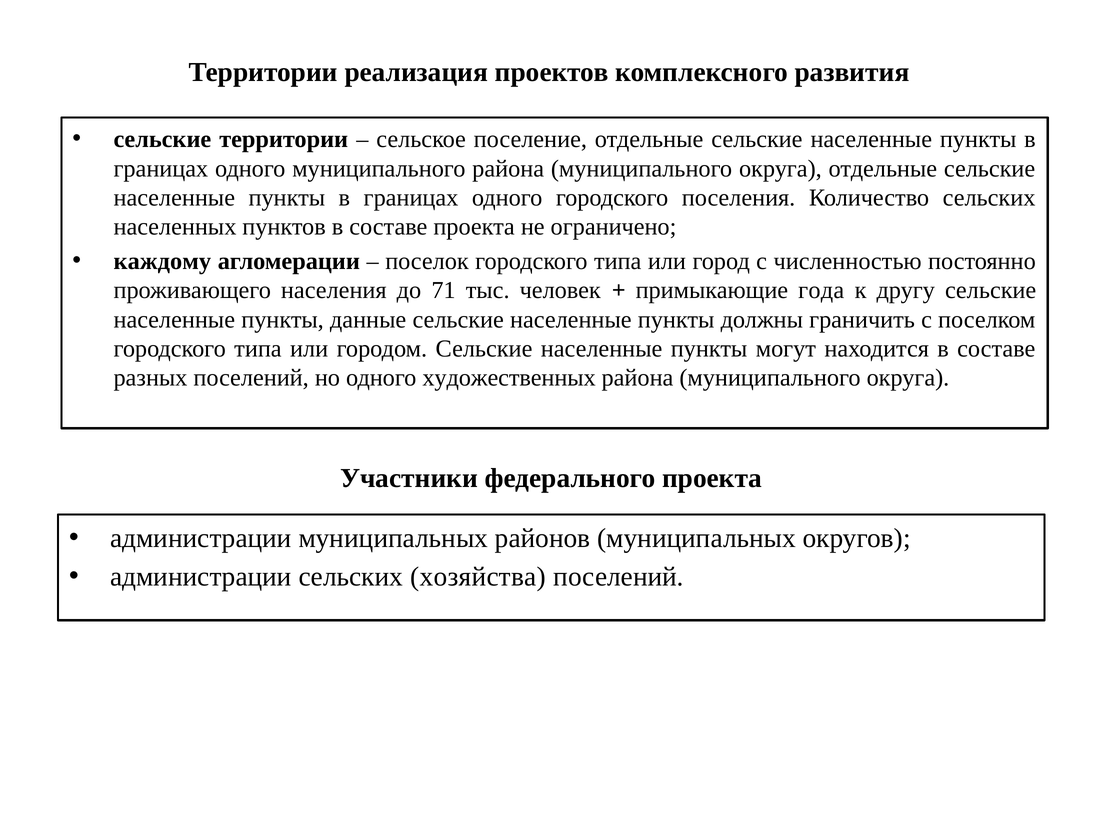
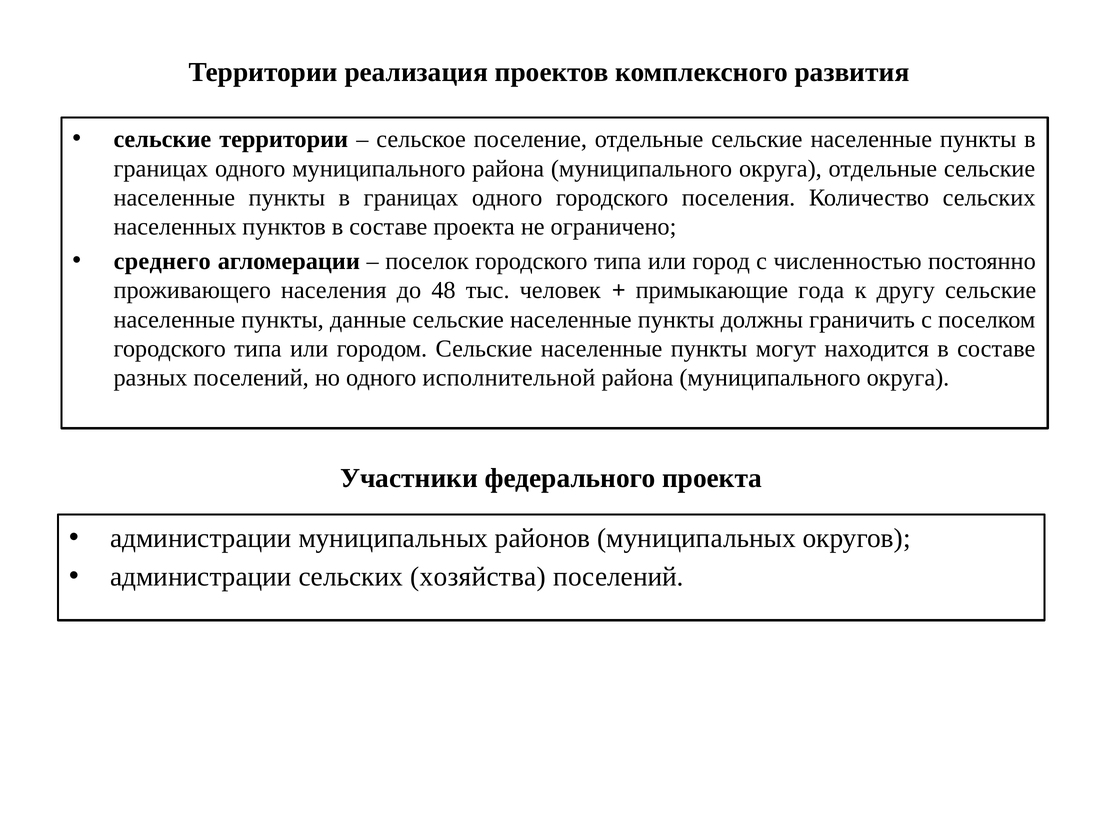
каждому: каждому -> среднего (162, 261)
71: 71 -> 48 (444, 290)
художественных: художественных -> исполнительной (509, 378)
